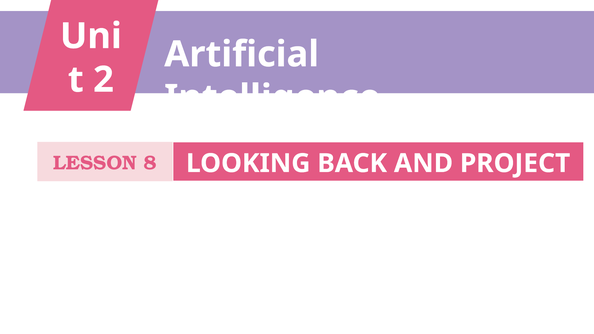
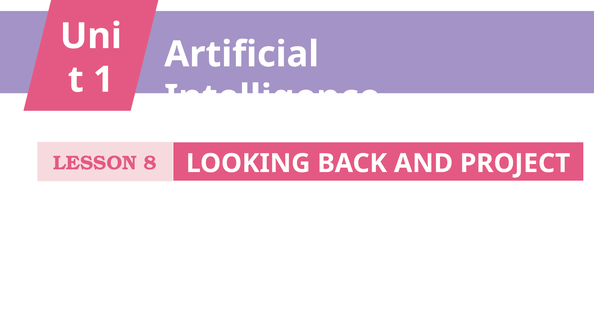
2: 2 -> 1 (103, 80)
